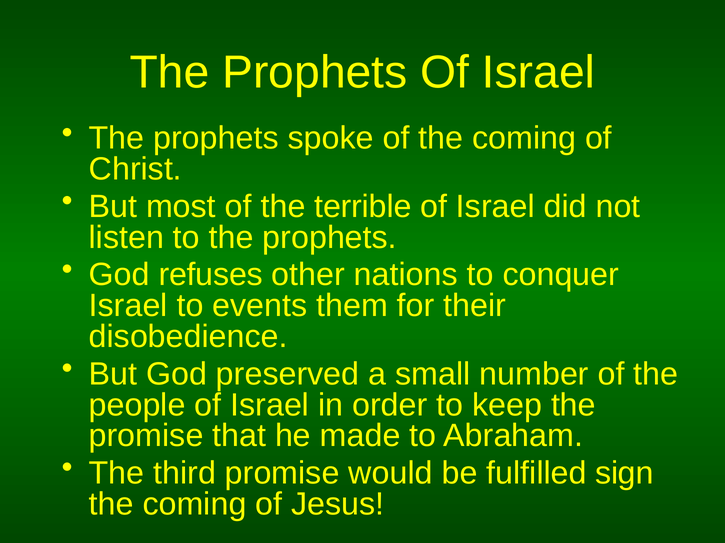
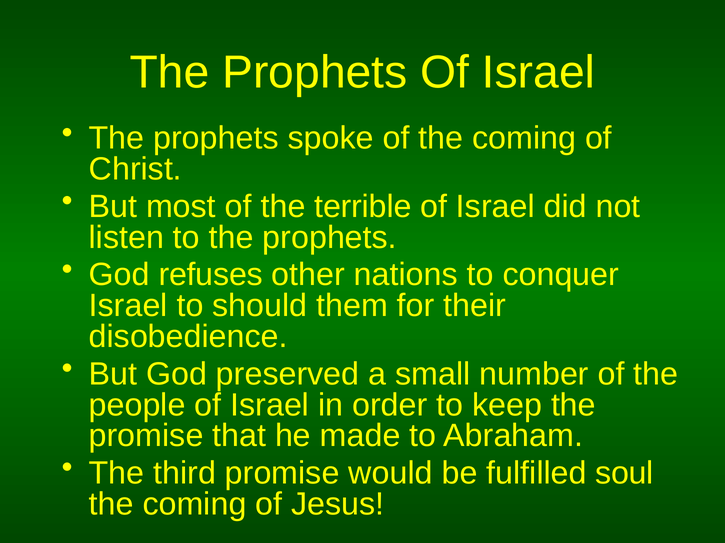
events: events -> should (260, 306)
sign: sign -> soul (624, 474)
